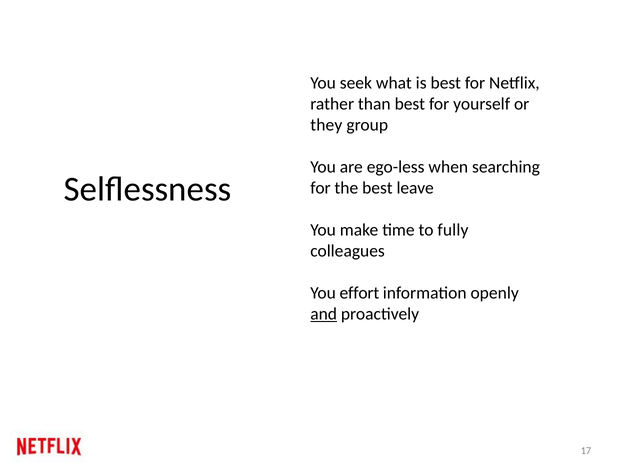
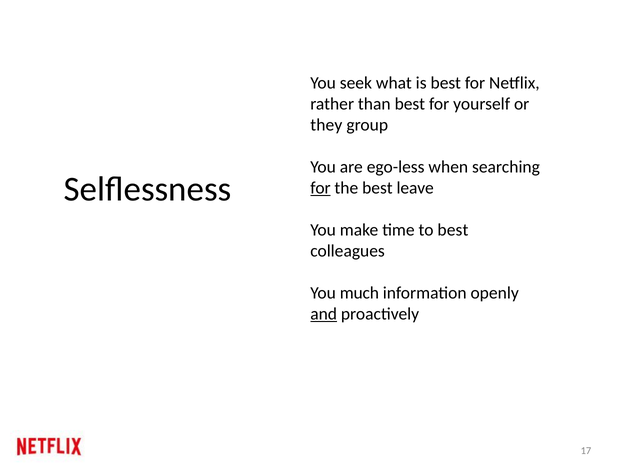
for underline: none -> present (320, 188)
to fully: fully -> best (453, 230)
effort: effort -> much (359, 293)
